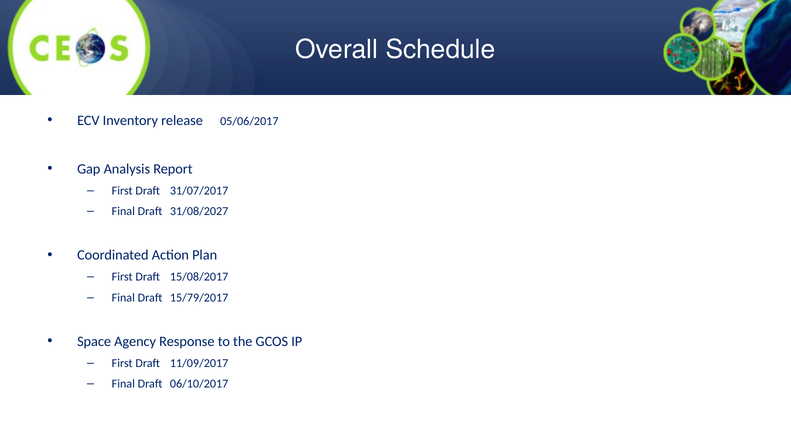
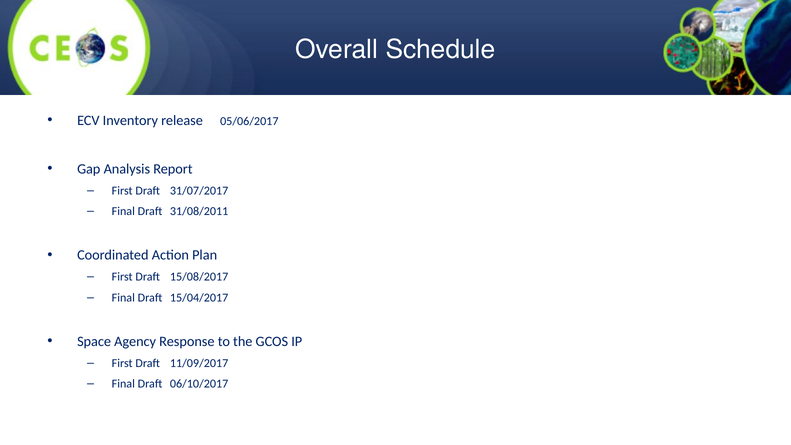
31/08/2027: 31/08/2027 -> 31/08/2011 (199, 211)
15/79/2017: 15/79/2017 -> 15/04/2017 (199, 298)
